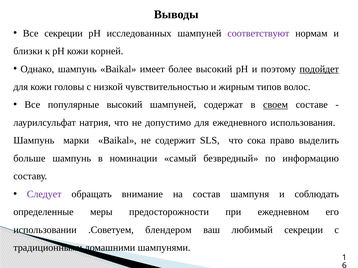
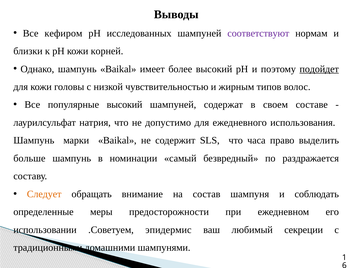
Все секреции: секреции -> кефиром (63, 33)
своем underline: present -> none (276, 105)
сока: сока -> часа (256, 141)
информацию: информацию -> раздражается (311, 159)
Следует colour: purple -> orange (44, 194)
блендером: блендером -> эпидермис (168, 230)
